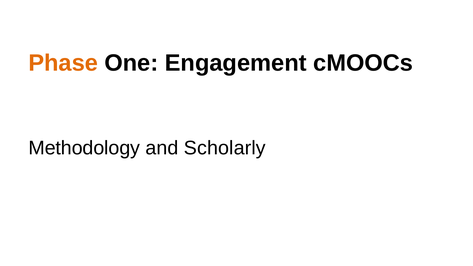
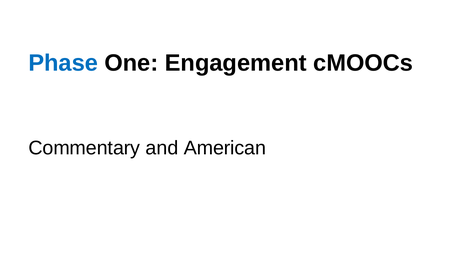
Phase colour: orange -> blue (63, 63)
Methodology: Methodology -> Commentary (84, 148)
Scholarly: Scholarly -> American (225, 148)
